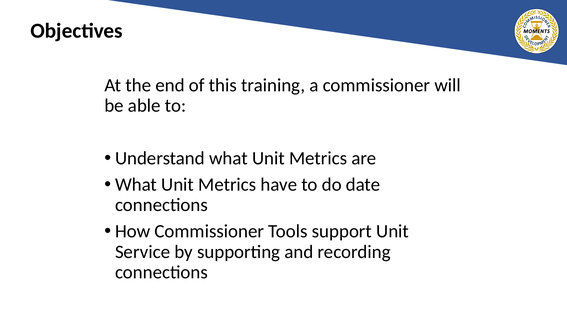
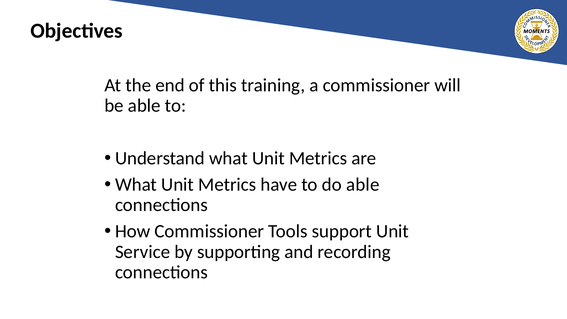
do date: date -> able (363, 185)
